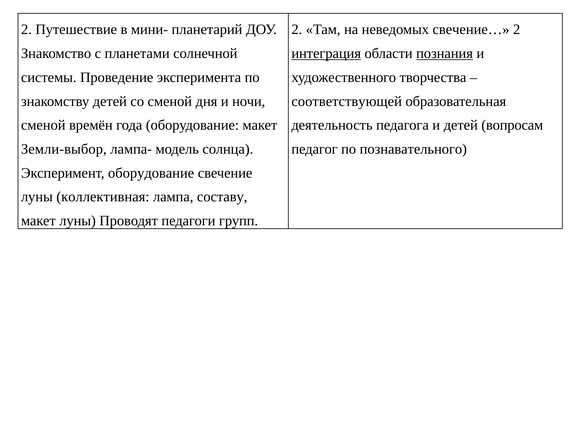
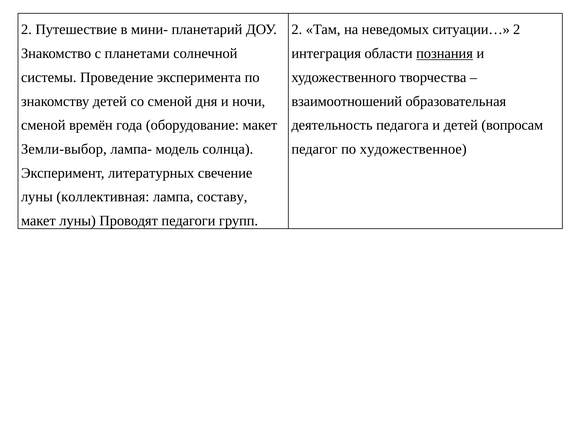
свечение…: свечение… -> ситуации… (471, 30)
интеграция underline: present -> none (326, 53)
соответствующей: соответствующей -> взаимоотношений (347, 101)
познавательного: познавательного -> художественное (413, 149)
Эксперимент оборудование: оборудование -> литературных (151, 173)
